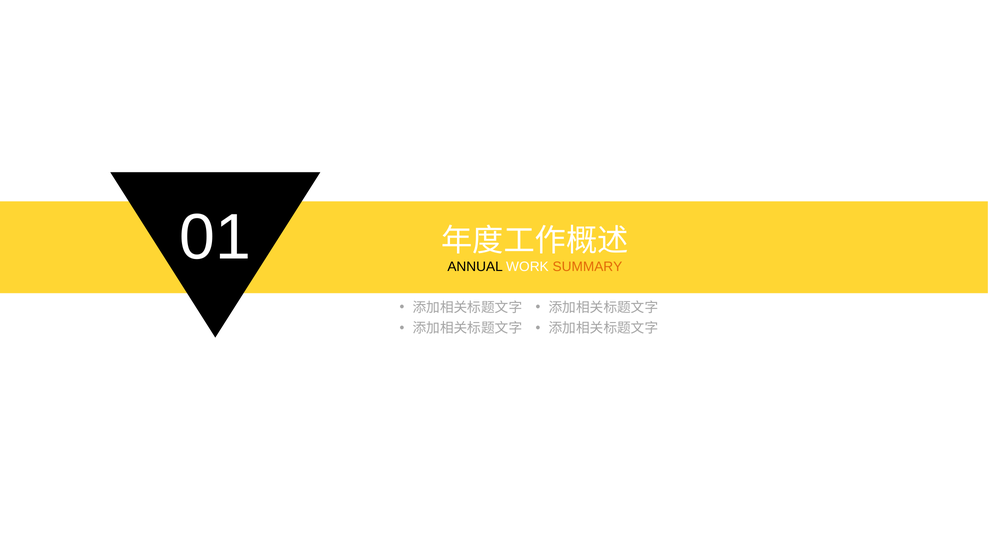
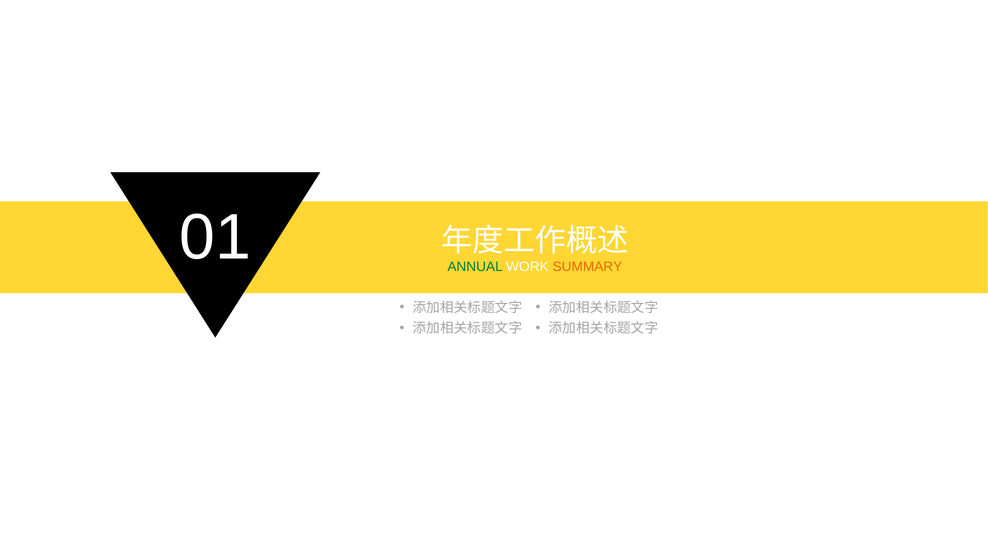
ANNUAL colour: black -> green (475, 267)
